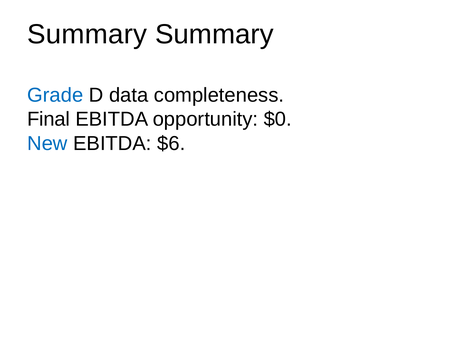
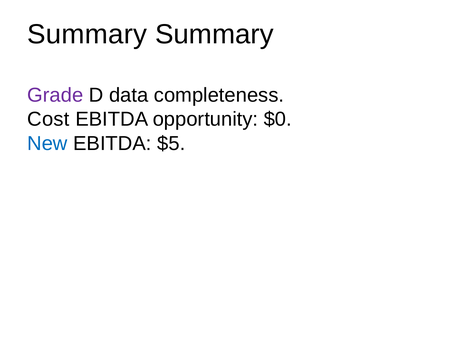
Grade colour: blue -> purple (55, 95)
Final: Final -> Cost (48, 119)
$6: $6 -> $5 (171, 144)
